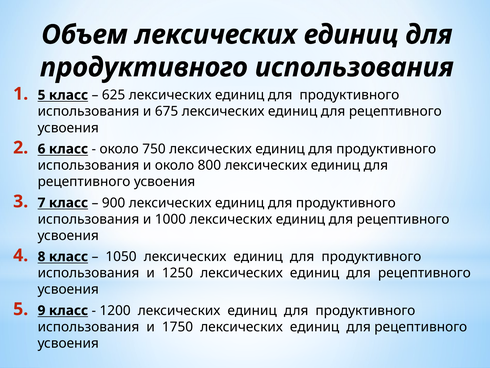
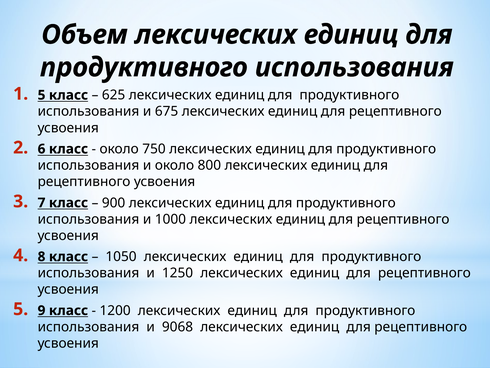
1750: 1750 -> 9068 (178, 326)
